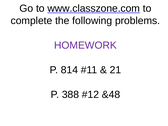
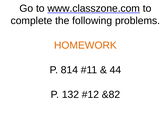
HOMEWORK colour: purple -> orange (85, 45)
21: 21 -> 44 (115, 70)
388: 388 -> 132 (70, 95)
&48: &48 -> &82 (111, 95)
